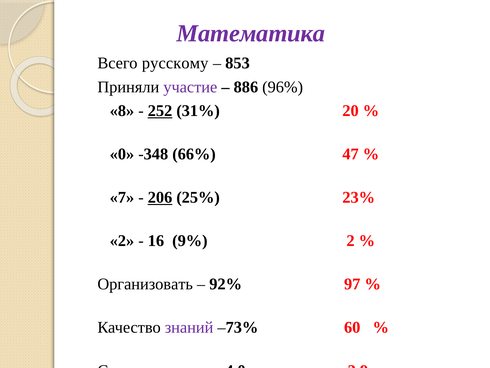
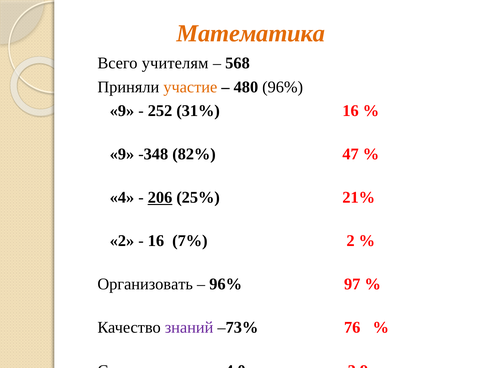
Математика colour: purple -> orange (251, 33)
русскому: русскому -> учителям (175, 63)
853: 853 -> 568 (238, 63)
участие colour: purple -> orange (190, 87)
886: 886 -> 480 (246, 87)
8: 8 -> 9 (122, 111)
252 underline: present -> none (160, 111)
31% 20: 20 -> 16 (351, 111)
0: 0 -> 9 (122, 154)
66%: 66% -> 82% (194, 154)
7: 7 -> 4 (122, 197)
23%: 23% -> 21% (359, 197)
9%: 9% -> 7% (190, 240)
92%: 92% -> 96% (226, 284)
60: 60 -> 76 (352, 327)
